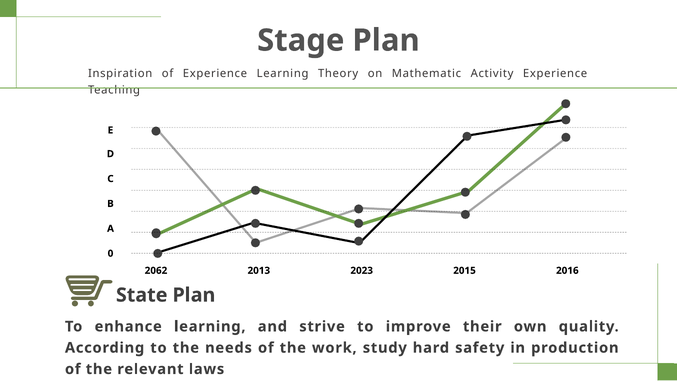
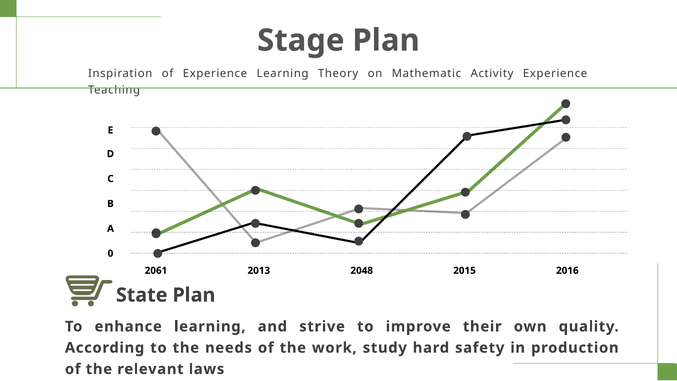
2062: 2062 -> 2061 (156, 270)
2023: 2023 -> 2048 (362, 270)
